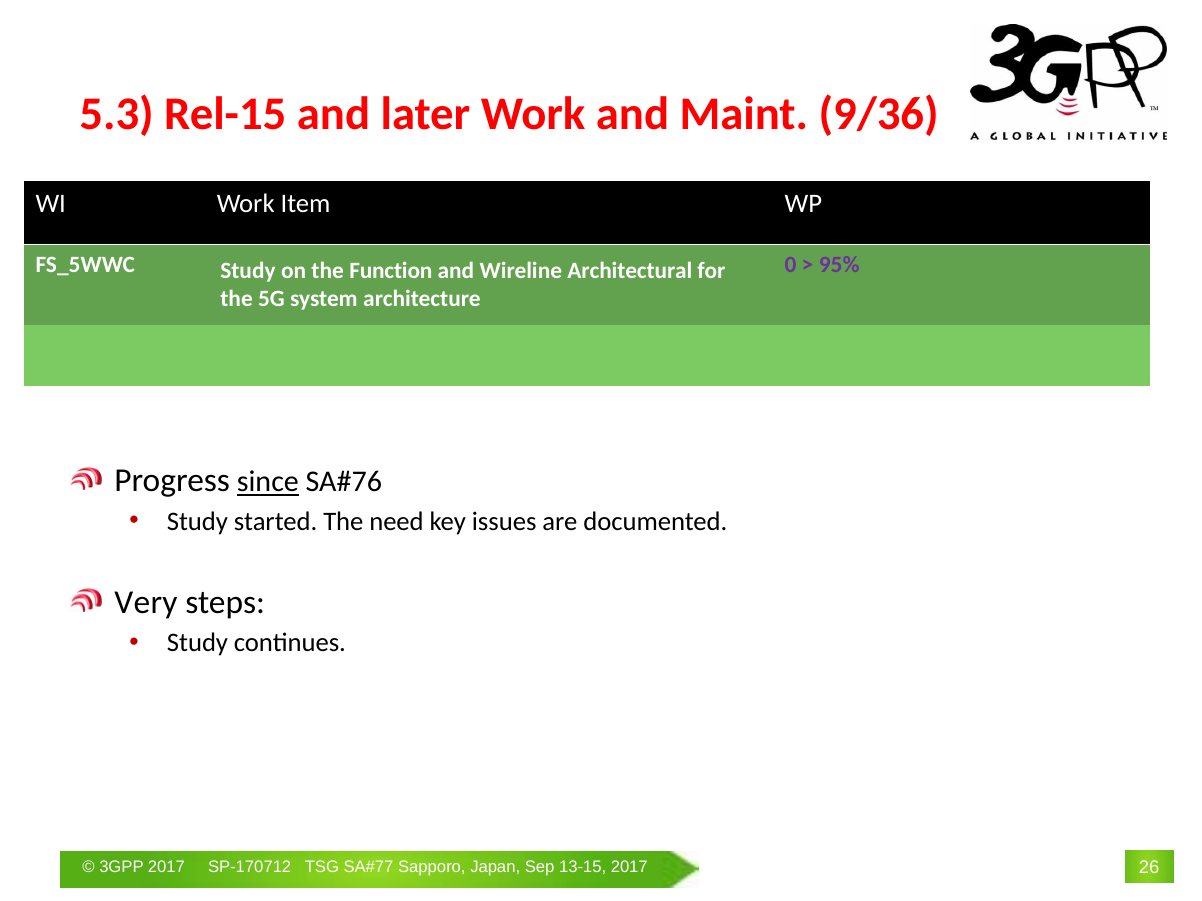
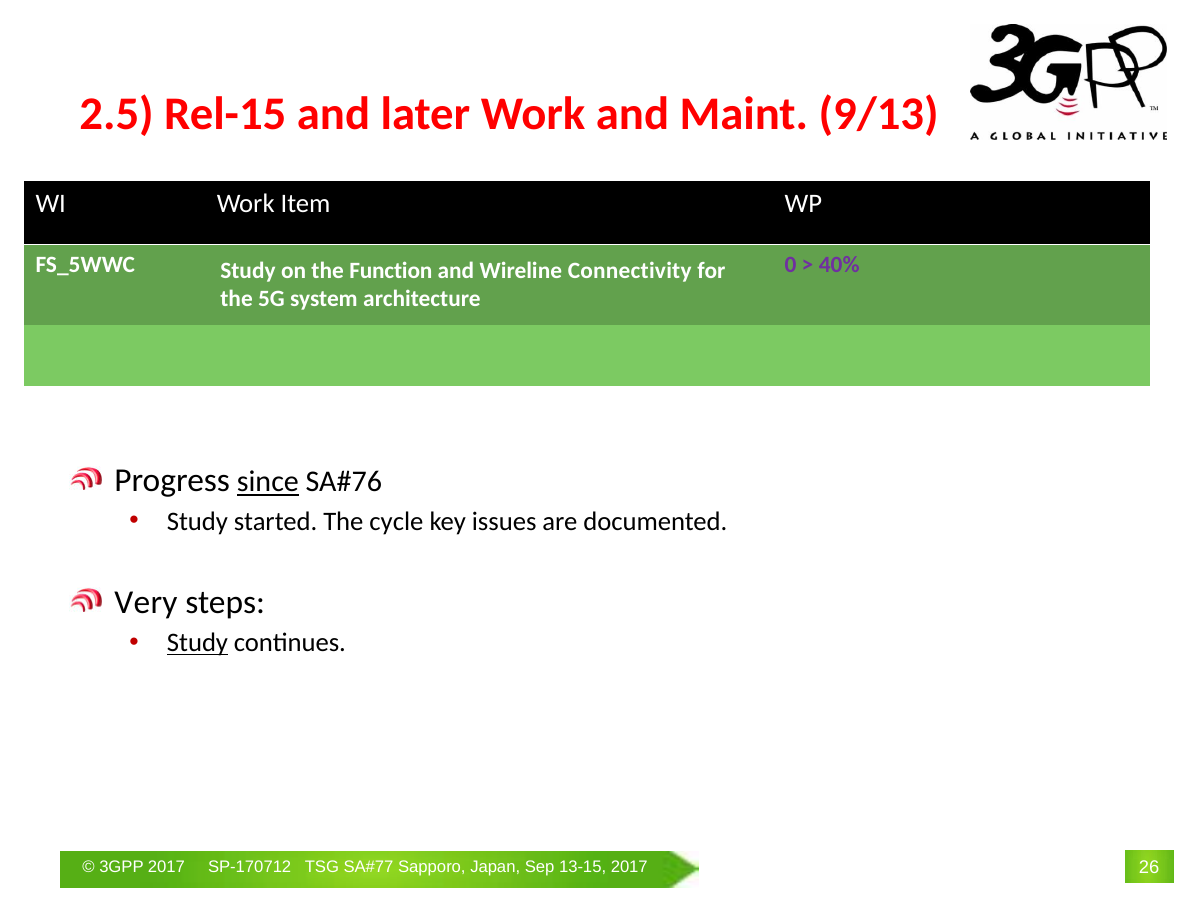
5.3: 5.3 -> 2.5 (117, 114)
9/36: 9/36 -> 9/13 (879, 114)
Architectural: Architectural -> Connectivity (630, 271)
95%: 95% -> 40% (839, 265)
need: need -> cycle (396, 522)
Study underline: none -> present (198, 643)
